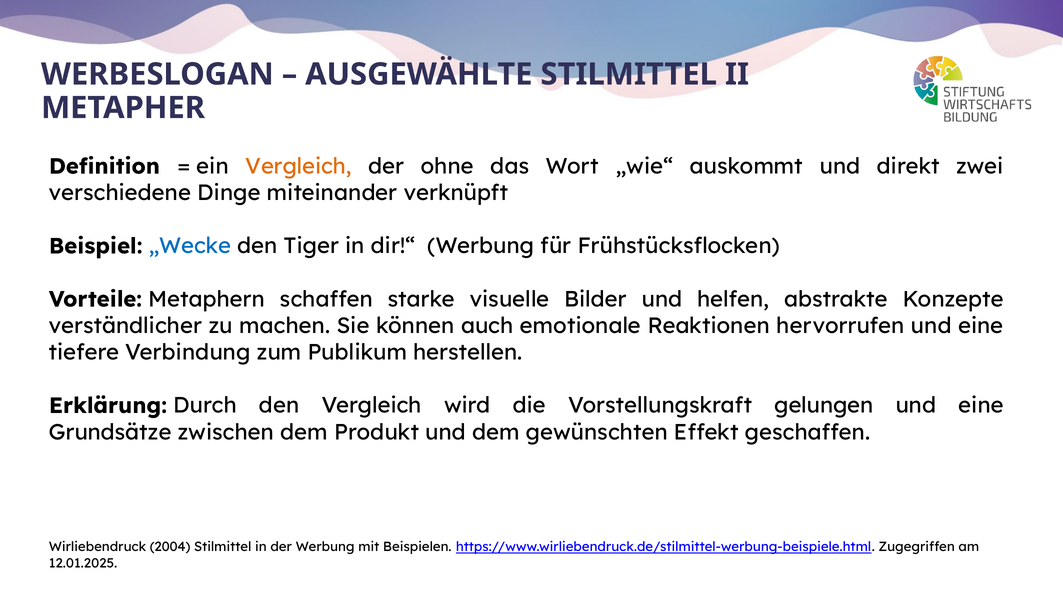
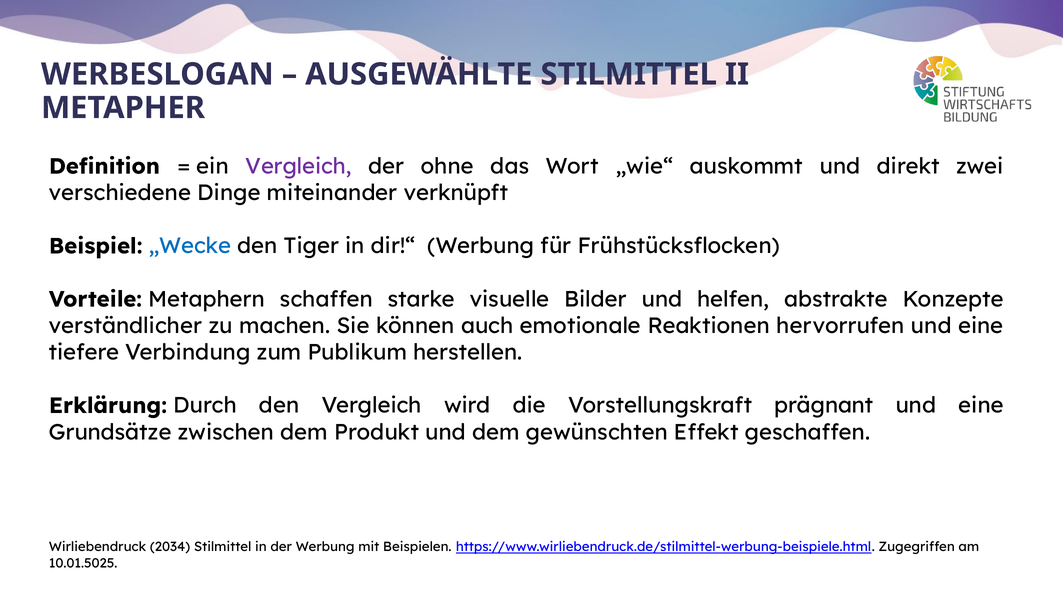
Vergleich colour: orange -> purple (298, 166)
gelungen: gelungen -> prägnant (824, 406)
2004: 2004 -> 2034 (170, 547)
12.01.2025: 12.01.2025 -> 10.01.5025 (83, 563)
